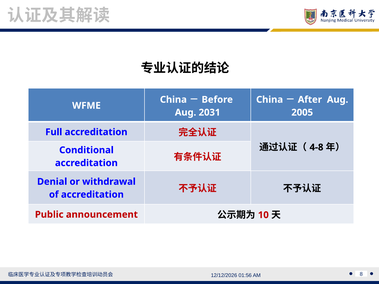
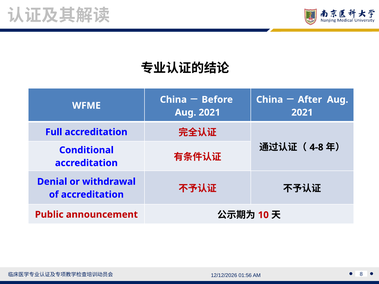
2031: 2031 -> 2021 (209, 113)
2005: 2005 -> 2021 (302, 113)
